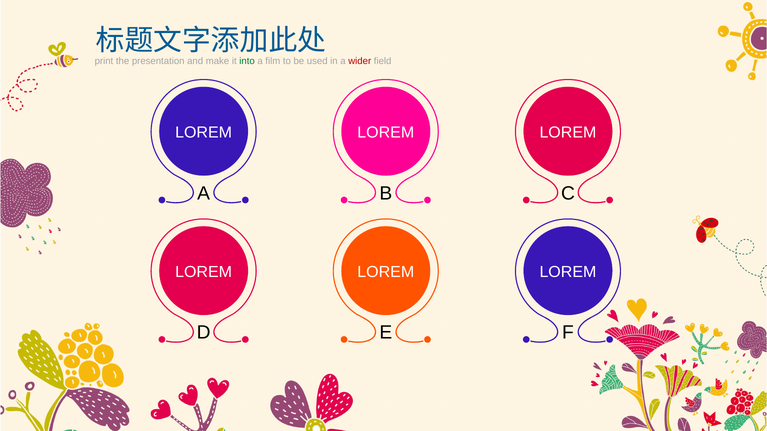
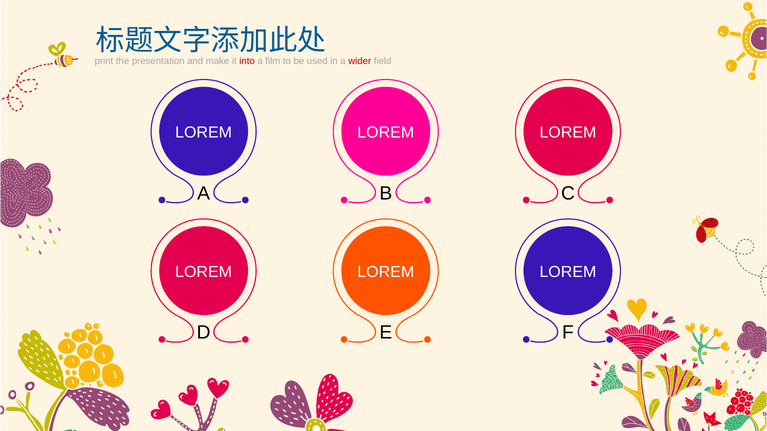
into colour: green -> red (247, 61)
